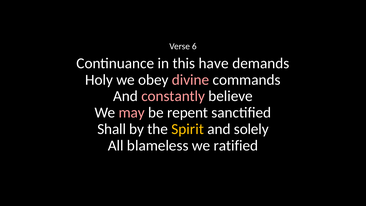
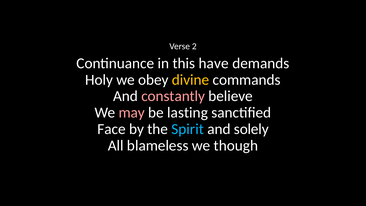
6: 6 -> 2 (194, 46)
divine colour: pink -> yellow (191, 80)
repent: repent -> lasting (188, 113)
Shall: Shall -> Face (112, 129)
Spirit colour: yellow -> light blue (188, 129)
ratified: ratified -> though (236, 146)
